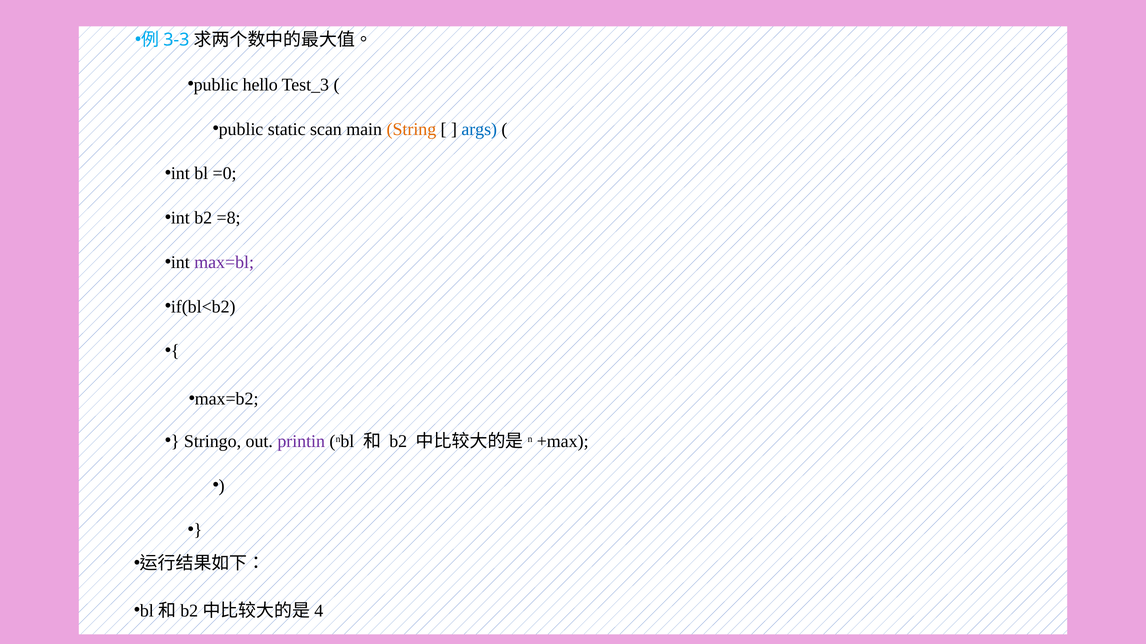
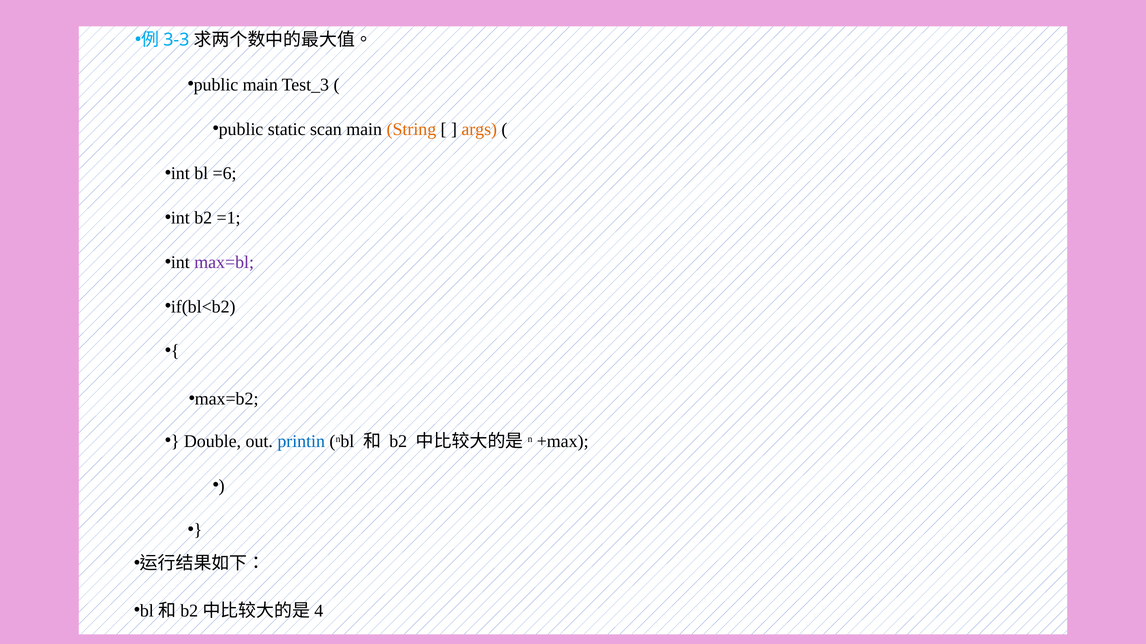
public hello: hello -> main (260, 85)
args colour: blue -> orange (479, 129)
=0: =0 -> =6 (225, 174)
=8: =8 -> =1 (229, 218)
Stringo: Stringo -> Double (213, 442)
printin colour: purple -> blue (301, 442)
